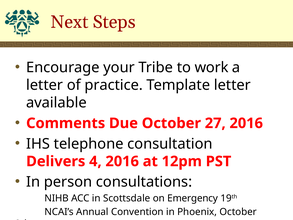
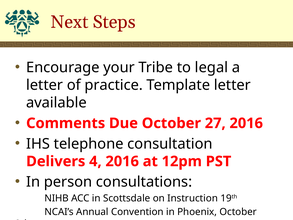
work: work -> legal (211, 67)
Emergency: Emergency -> Instruction (193, 198)
